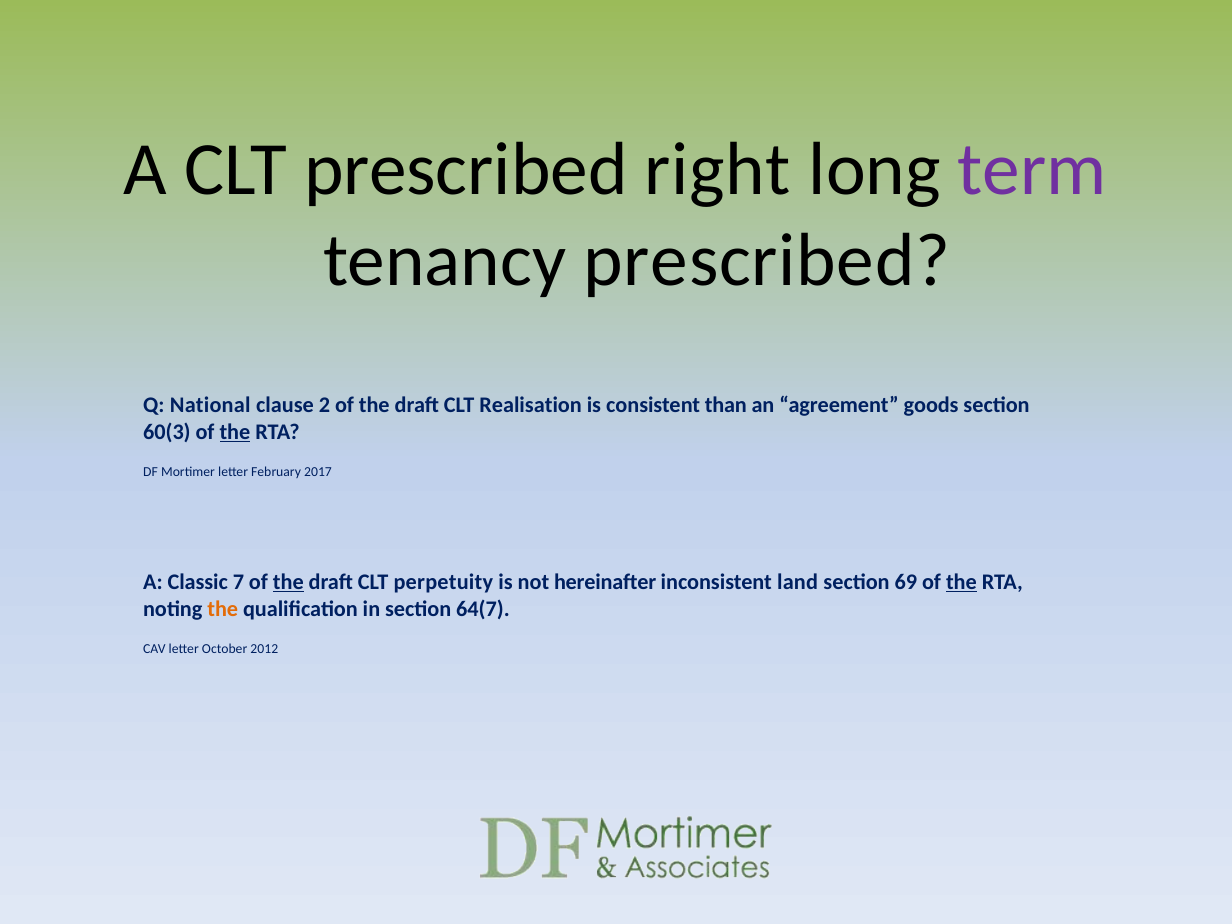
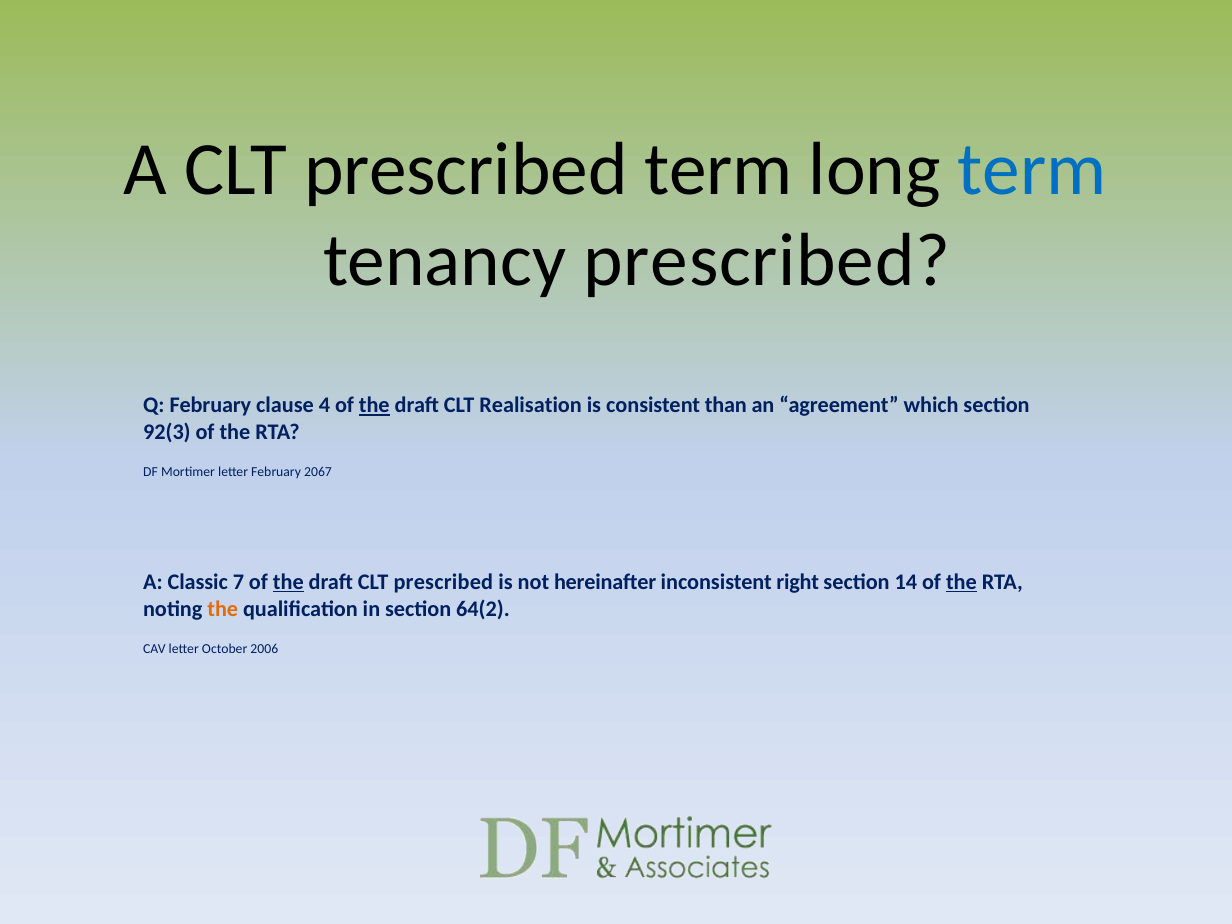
prescribed right: right -> term (718, 170)
term colour: purple -> blue (1032, 170)
Q National: National -> February (210, 405)
2: 2 -> 4 (324, 405)
the underline: none -> present (374, 405)
goods: goods -> which (931, 405)
60(3: 60(3 -> 92(3 (167, 432)
the underline: present -> none (235, 432)
2017: 2017 -> 2067 (318, 472)
draft CLT perpetuity: perpetuity -> prescribed (443, 582)
land: land -> right (798, 582)
69: 69 -> 14 (906, 582)
64(7: 64(7 -> 64(2 (483, 609)
2012: 2012 -> 2006 (264, 649)
